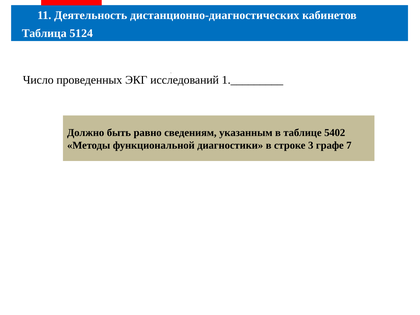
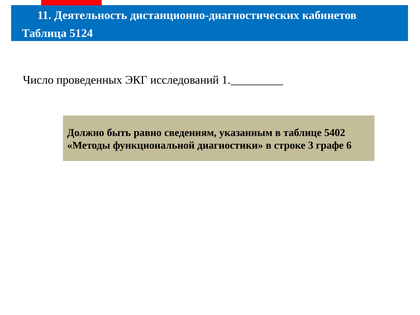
7: 7 -> 6 (349, 145)
